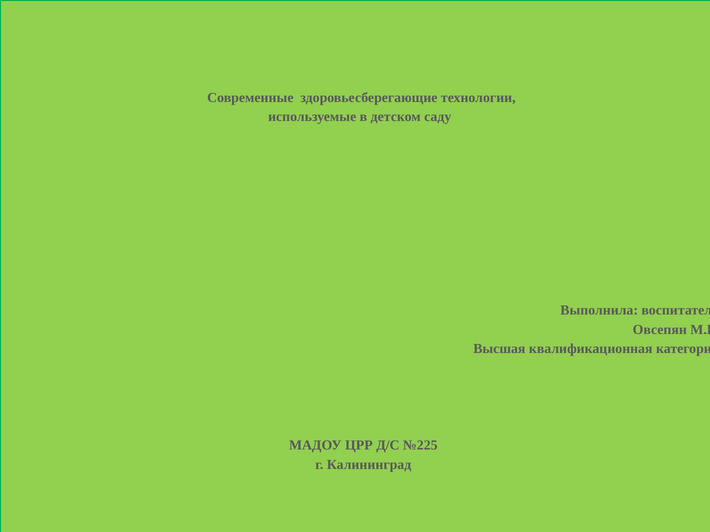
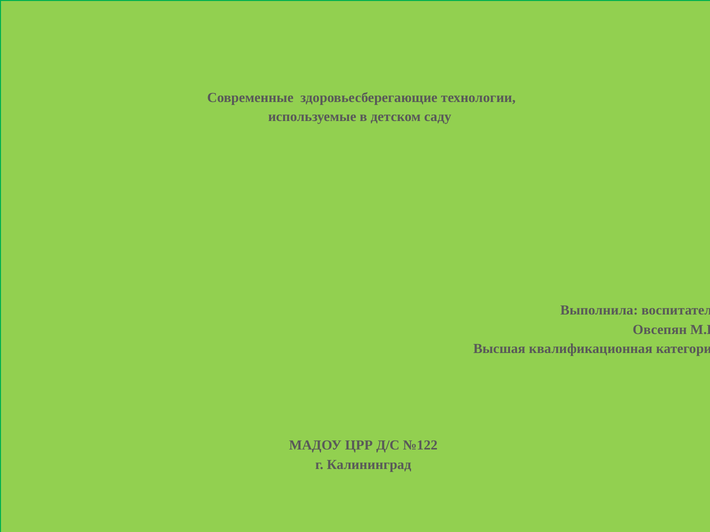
№225: №225 -> №122 (420, 446)
